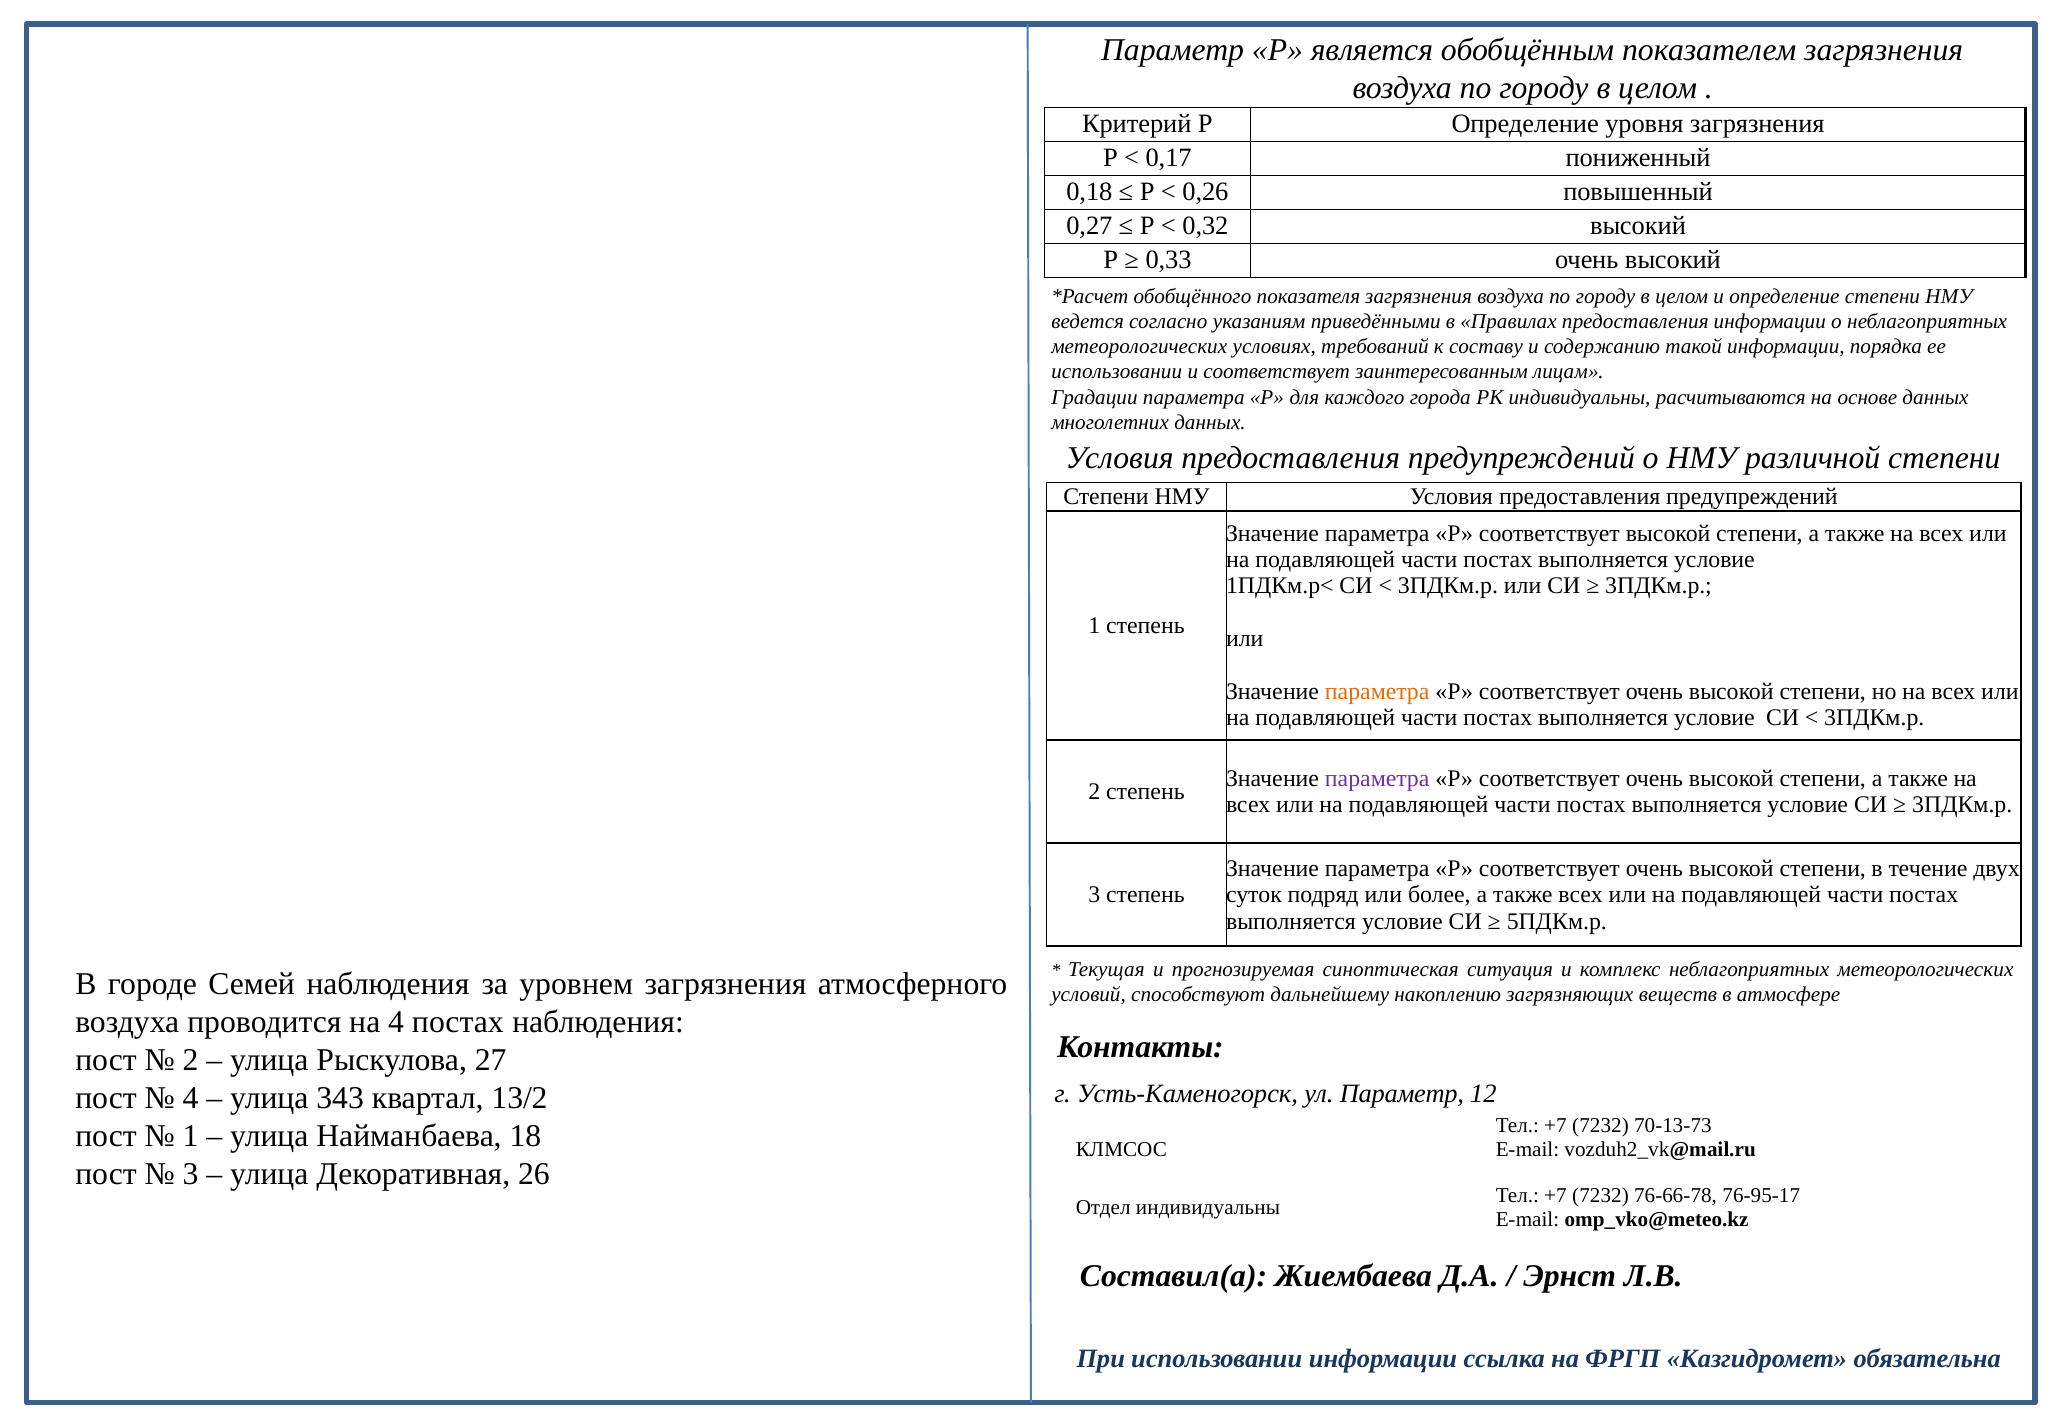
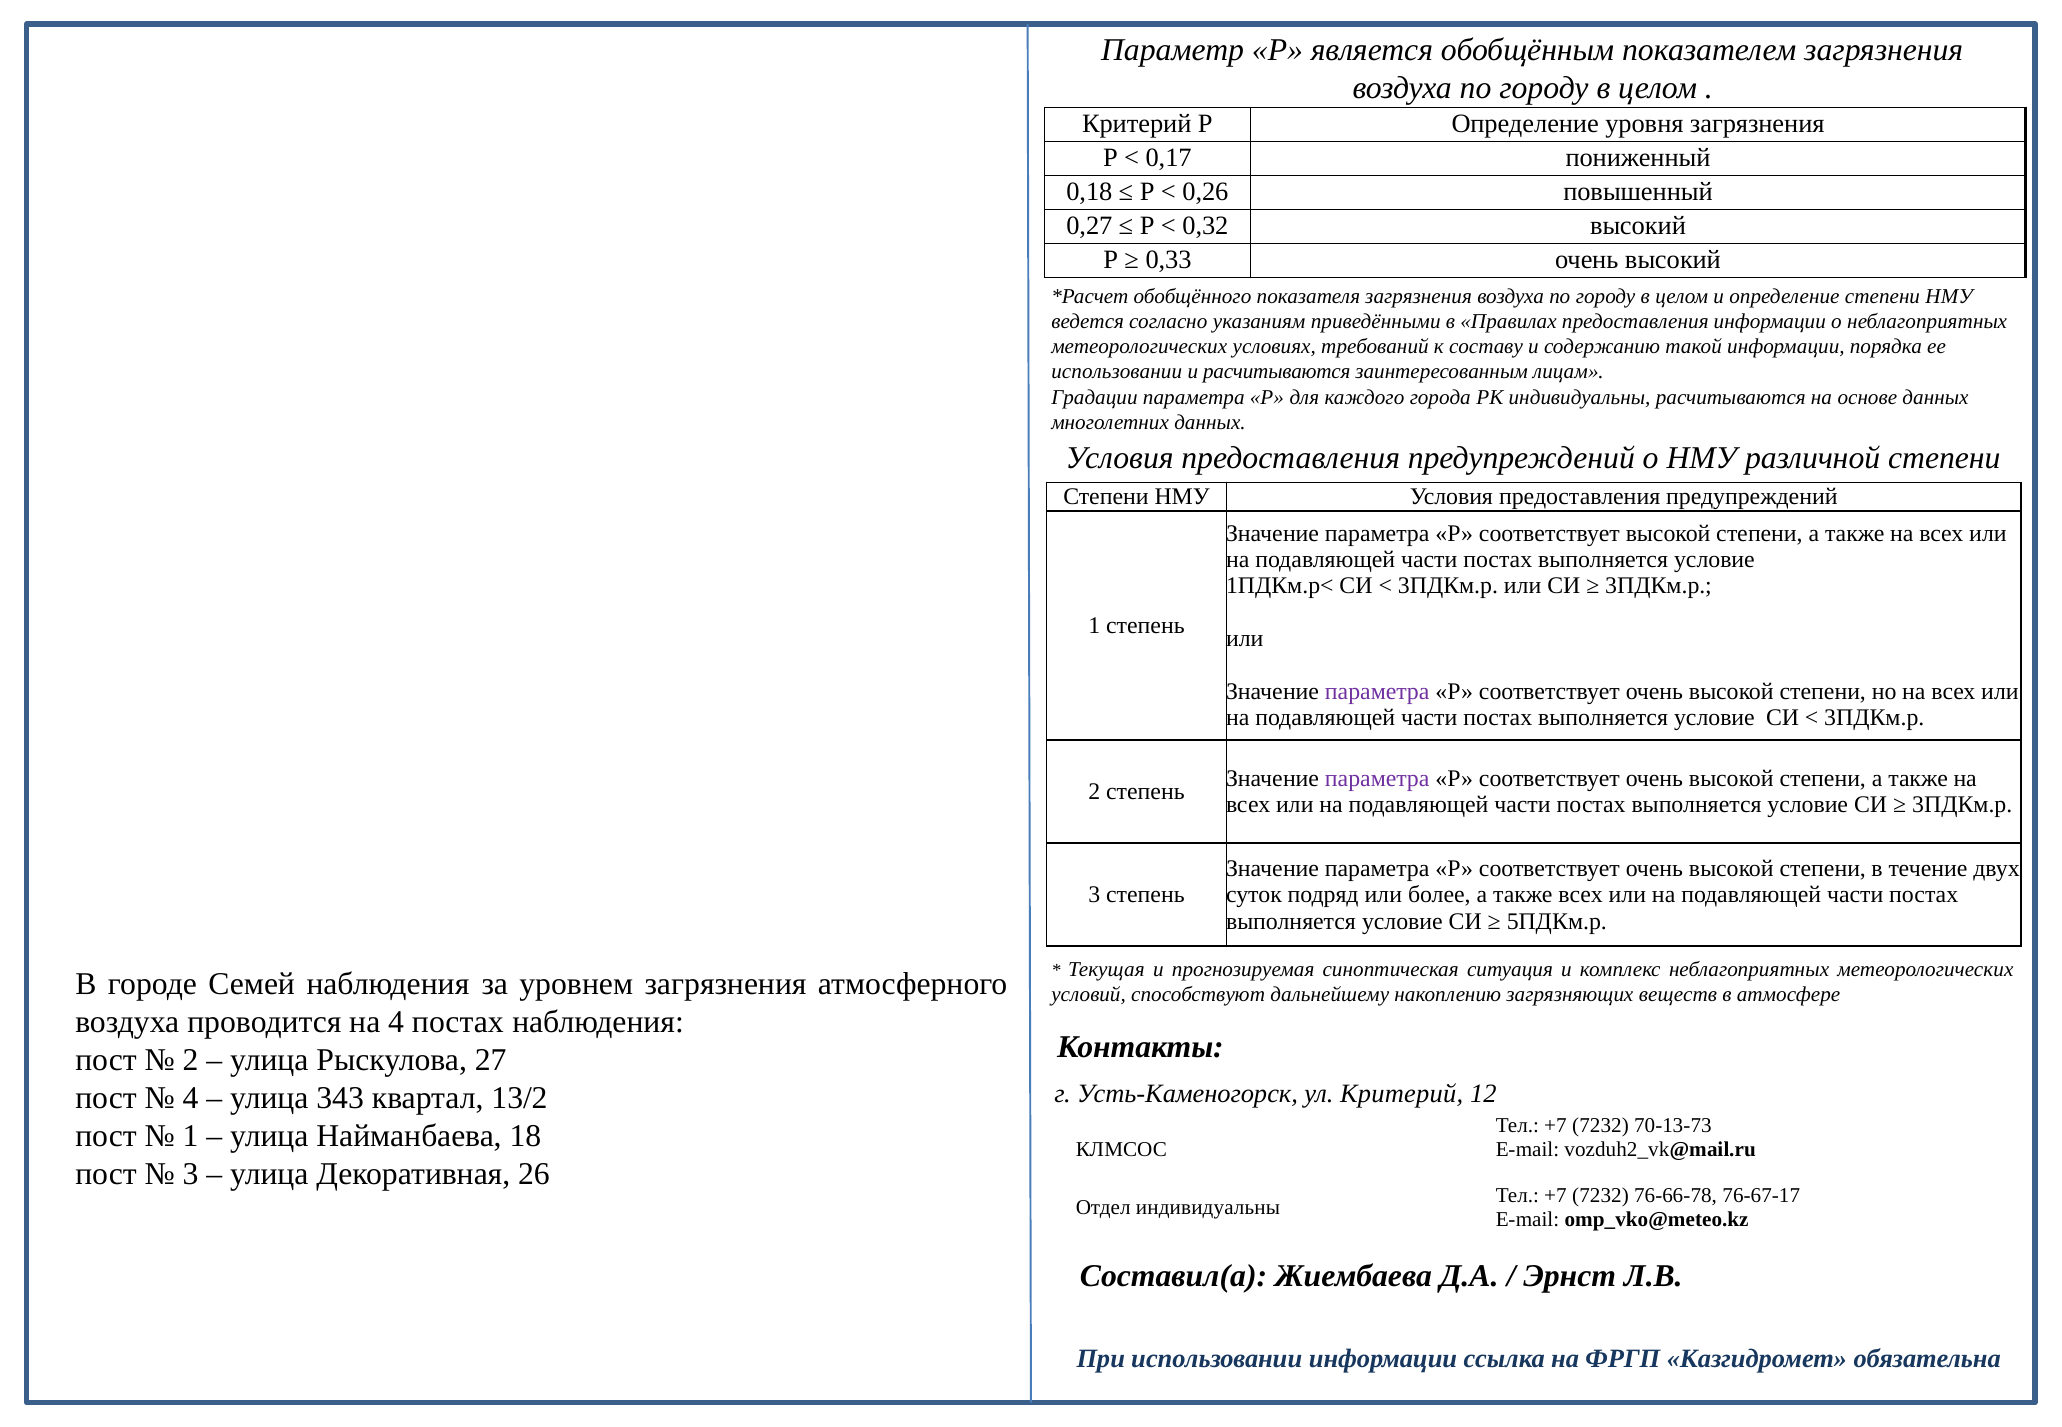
и соответствует: соответствует -> расчитываются (1277, 372)
параметра colour: orange -> purple (1377, 692)
ул Параметр: Параметр -> Критерий (1402, 1094)
76-95-17: 76-95-17 -> 76-67-17 (1761, 1196)
